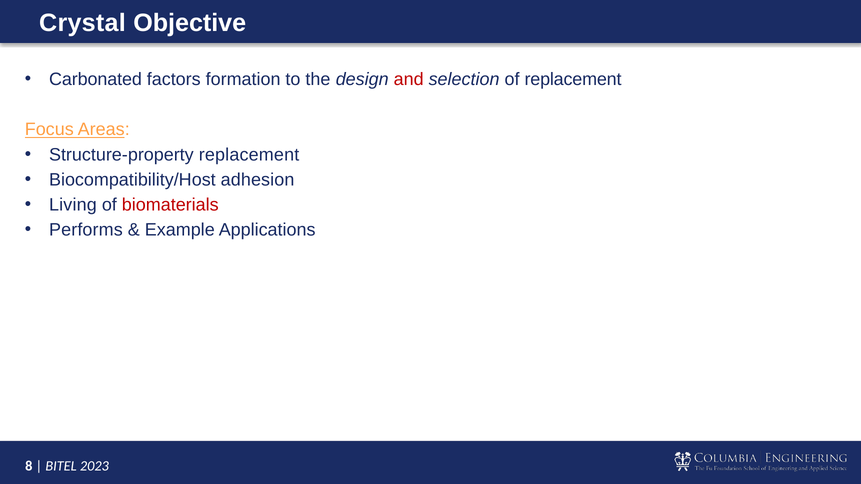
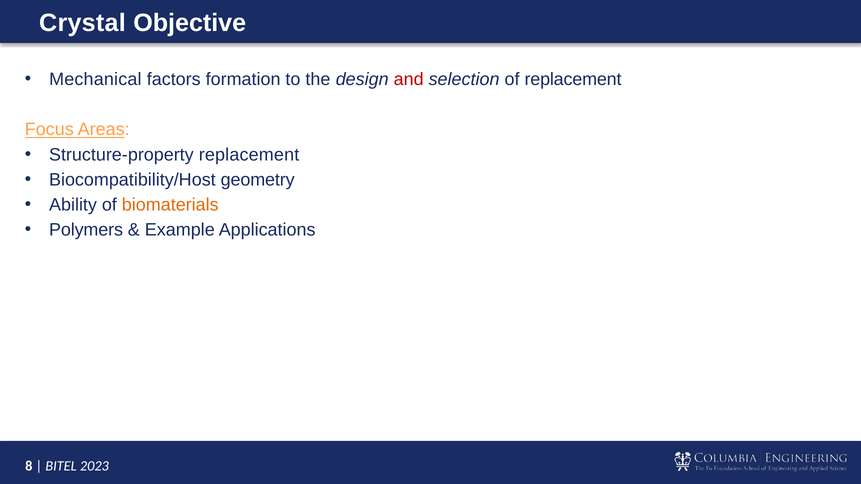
Carbonated: Carbonated -> Mechanical (95, 79)
adhesion: adhesion -> geometry (258, 180)
Living: Living -> Ability (73, 205)
biomaterials colour: red -> orange (170, 205)
Performs: Performs -> Polymers (86, 230)
